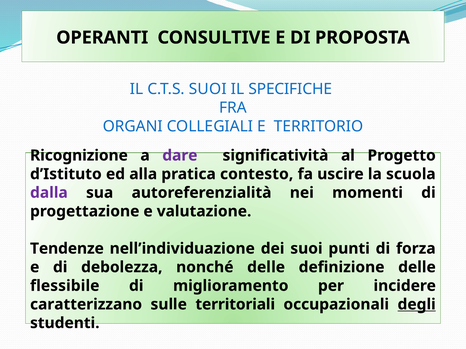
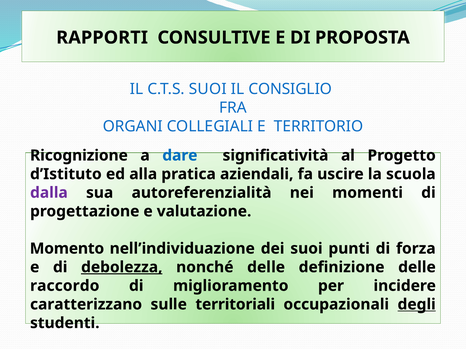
OPERANTI: OPERANTI -> RAPPORTI (102, 38)
SPECIFICHE: SPECIFICHE -> CONSIGLIO (290, 89)
dare colour: purple -> blue (180, 156)
contesto: contesto -> aziendali (257, 174)
Tendenze: Tendenze -> Momento (67, 249)
debolezza underline: none -> present (122, 268)
flessibile: flessibile -> raccordo (65, 286)
